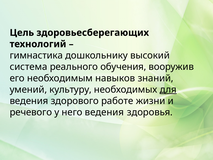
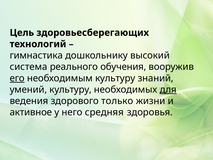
его underline: none -> present (17, 78)
необходимым навыков: навыков -> культуру (115, 78)
работе: работе -> только (117, 101)
речевого: речевого -> активное (31, 112)
него ведения: ведения -> средняя (104, 112)
